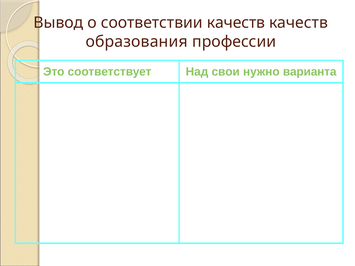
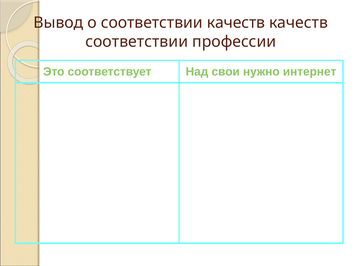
образования: образования -> соответствии (137, 42)
варианта: варианта -> интернет (310, 72)
